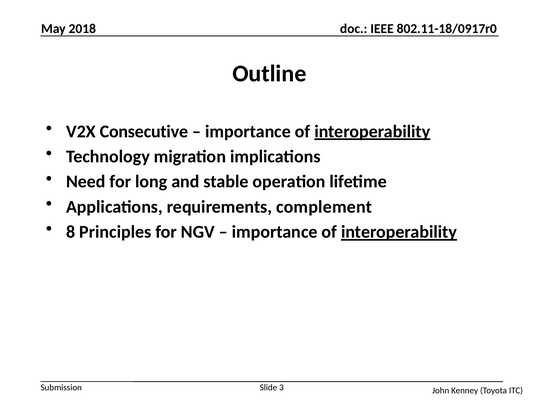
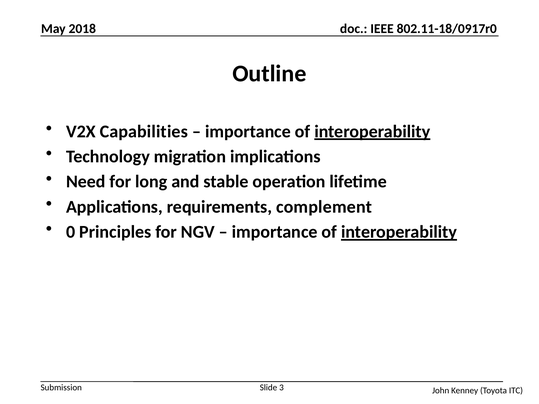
Consecutive: Consecutive -> Capabilities (144, 132)
8: 8 -> 0 (71, 232)
